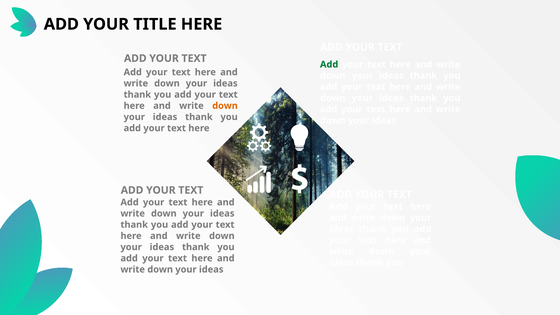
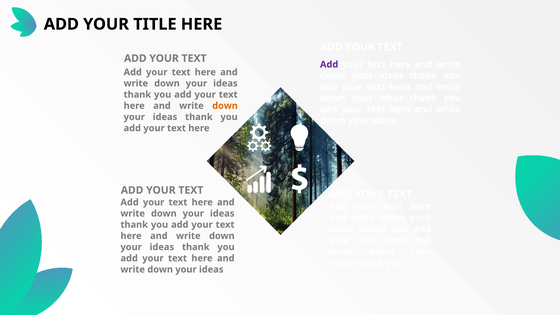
Add colour: green -> purple (329, 64)
